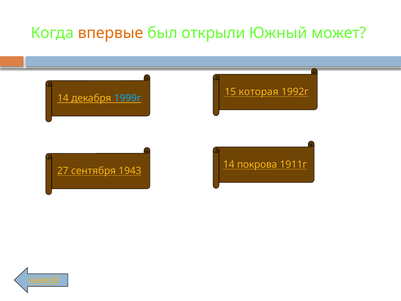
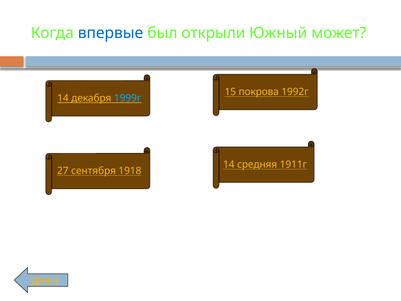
впервые colour: orange -> blue (111, 33)
которая: которая -> покрова (259, 92)
покрова: покрова -> средняя (257, 164)
1943: 1943 -> 1918 (130, 171)
какой: какой -> урока (44, 280)
